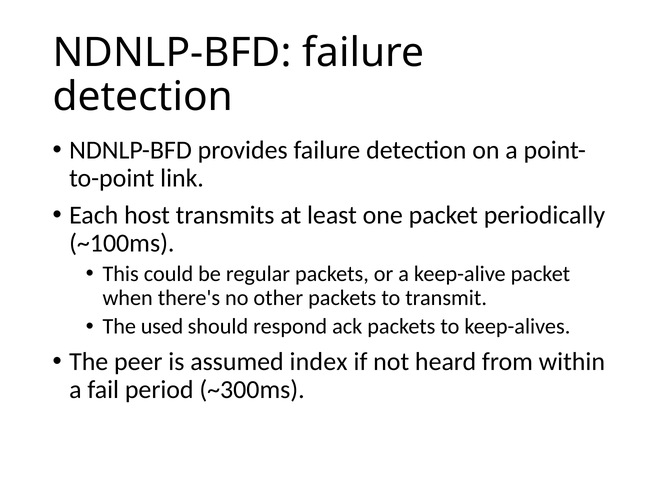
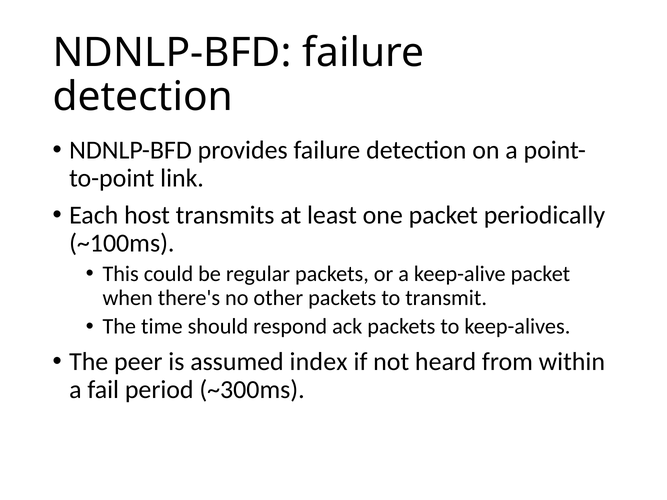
used: used -> time (162, 327)
